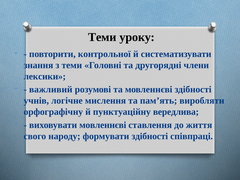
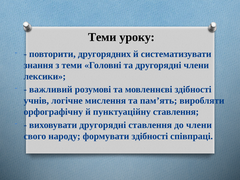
контрольної: контрольної -> другорядних (104, 54)
пунктуаційну вередлива: вередлива -> ставлення (176, 112)
виховувати мовленнєві: мовленнєві -> другорядні (103, 125)
до життя: життя -> члени (199, 125)
